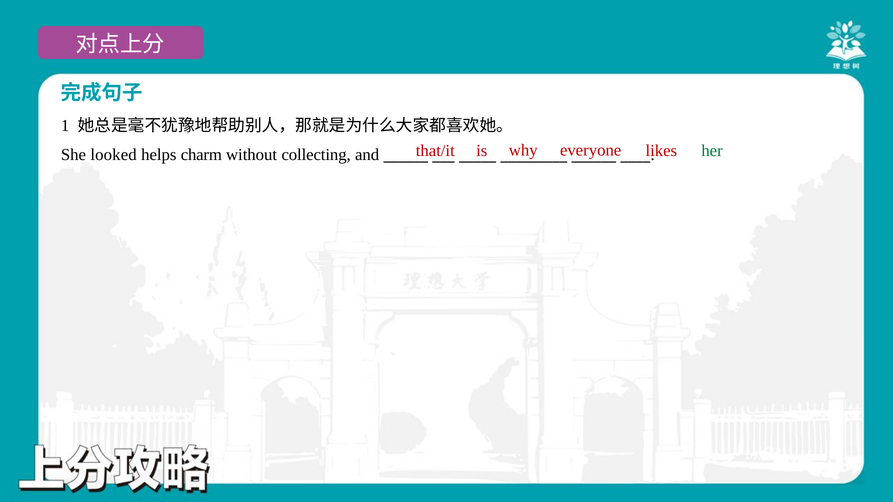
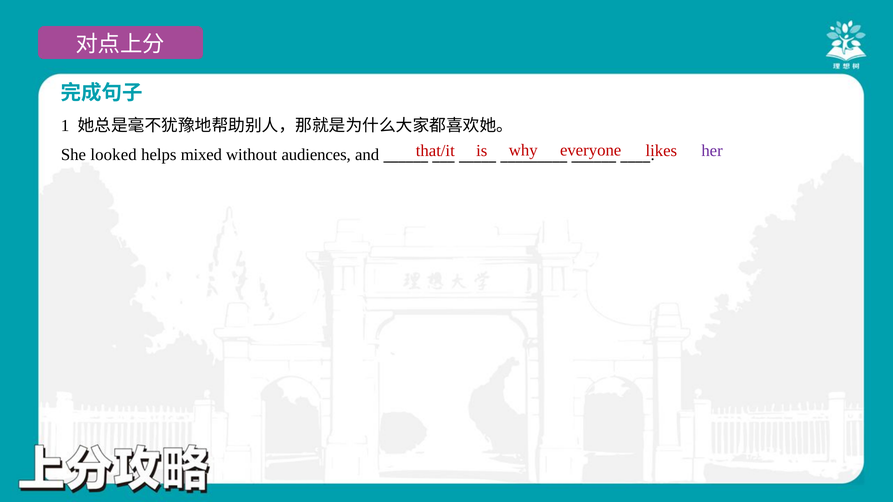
her colour: green -> purple (712, 151)
charm: charm -> mixed (201, 155)
collecting: collecting -> audiences (316, 155)
